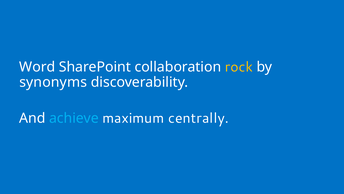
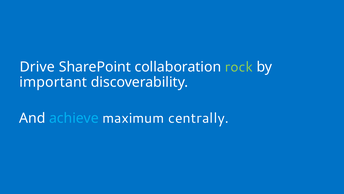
Word: Word -> Drive (37, 67)
rock colour: yellow -> light green (239, 67)
synonyms: synonyms -> important (53, 82)
